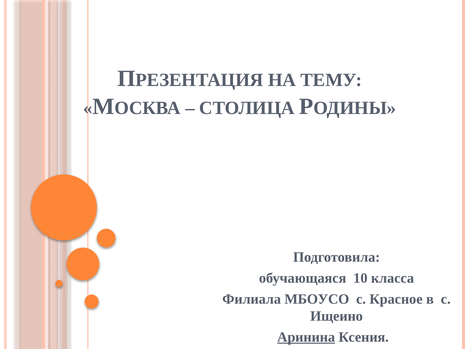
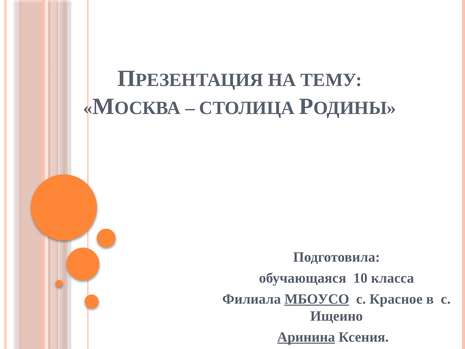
МБОУСО underline: none -> present (317, 299)
